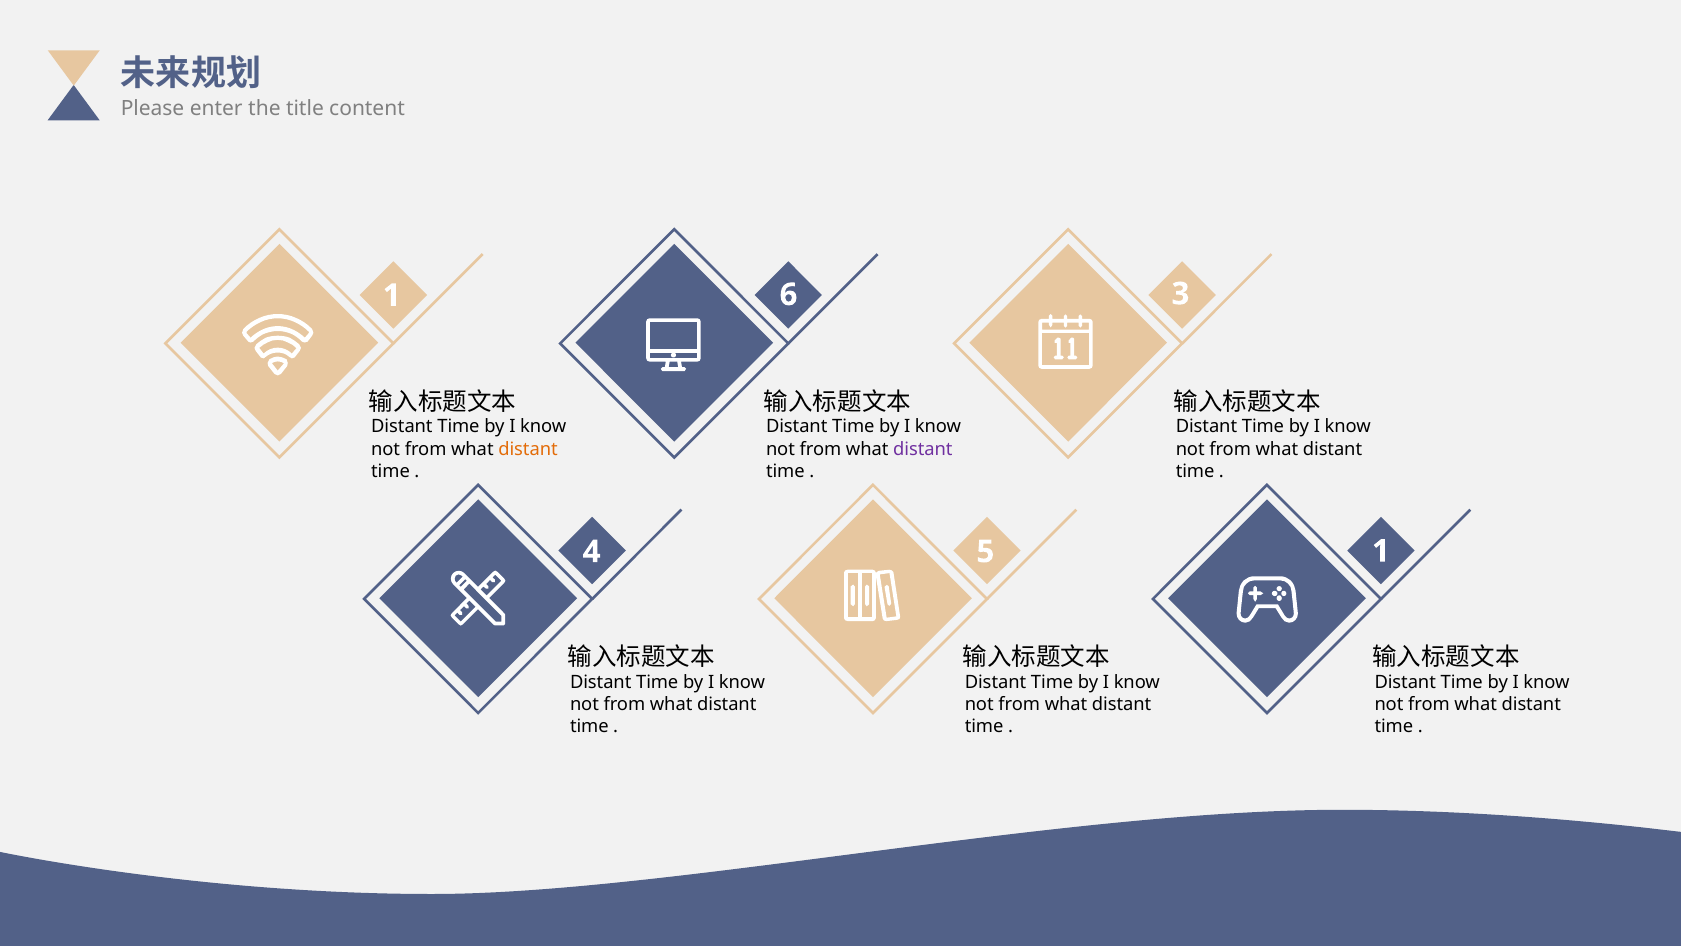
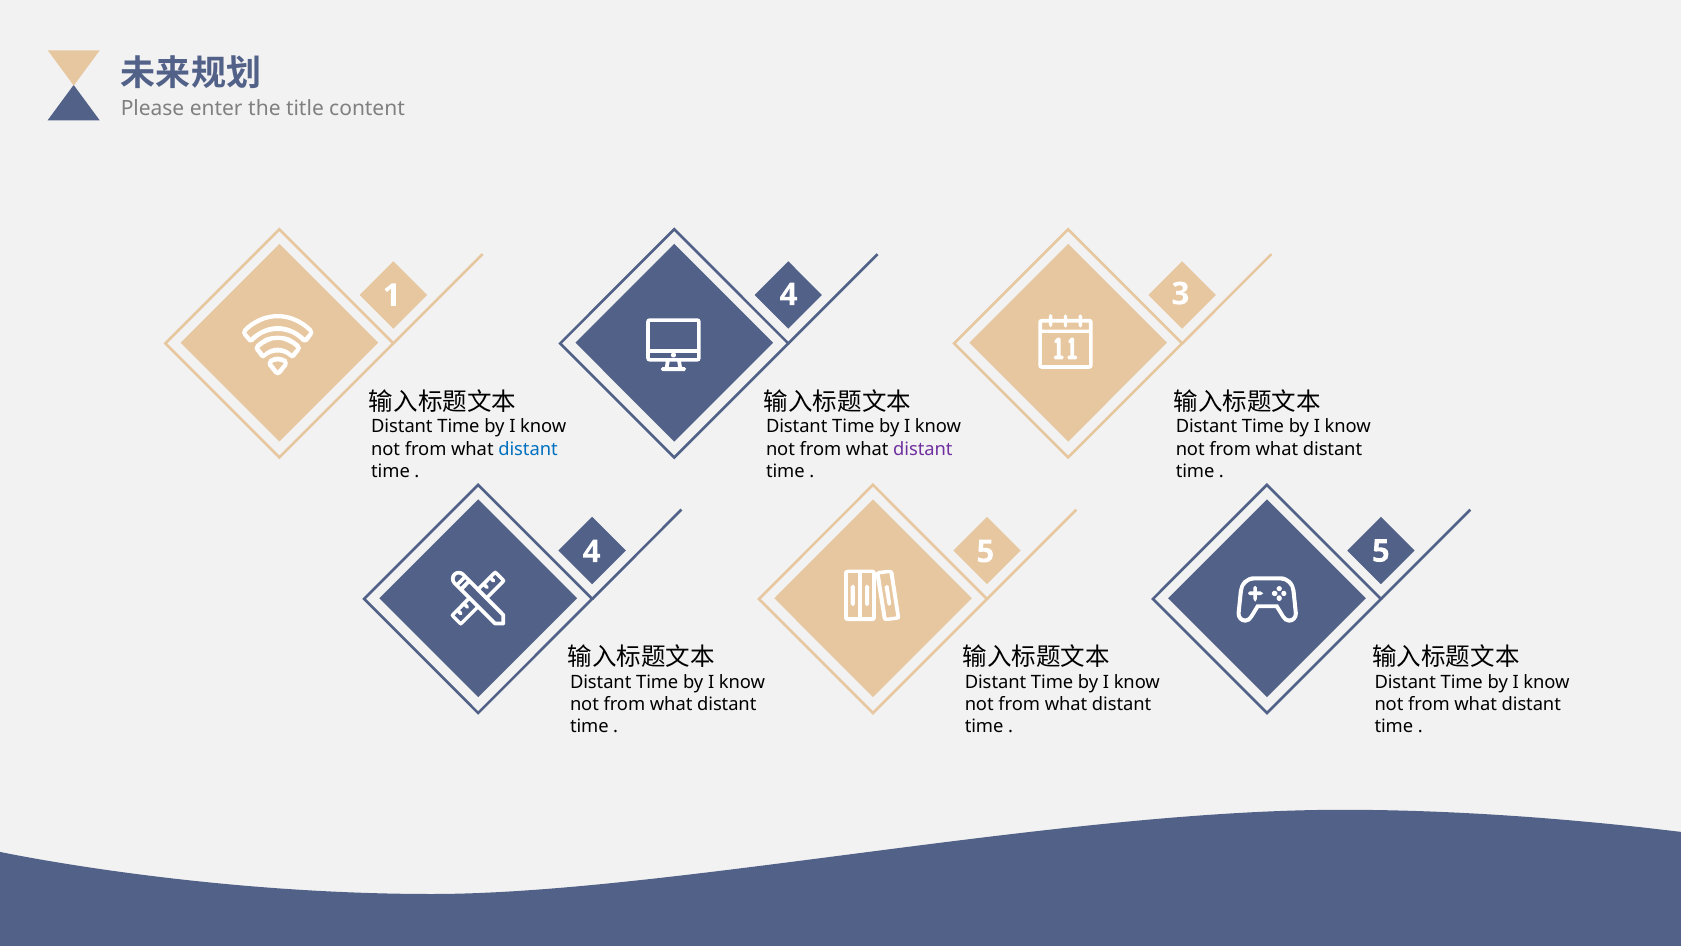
1 6: 6 -> 4 (789, 295)
distant colour: orange -> blue (528, 449)
5 1: 1 -> 5 (1381, 551)
